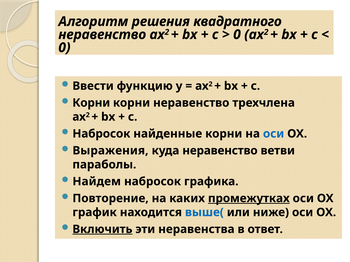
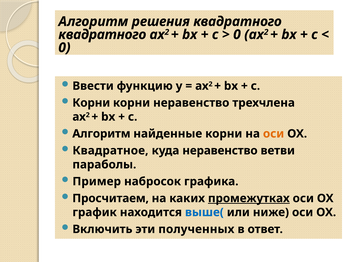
неравенство: неравенство -> квадратного (102, 35)
Набросок: Набросок -> Алгоритм (101, 134)
оси colour: blue -> orange (274, 134)
Выражения: Выражения -> Квадратное (110, 151)
Найдем: Найдем -> Пример (97, 182)
Повторение: Повторение -> Просчитаем (111, 199)
Включить underline: present -> none (102, 230)
неравенства: неравенства -> полученных (196, 230)
